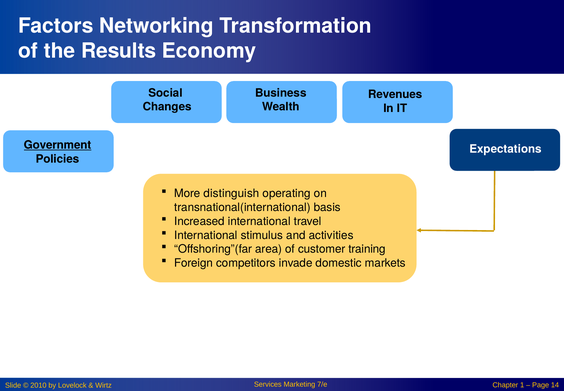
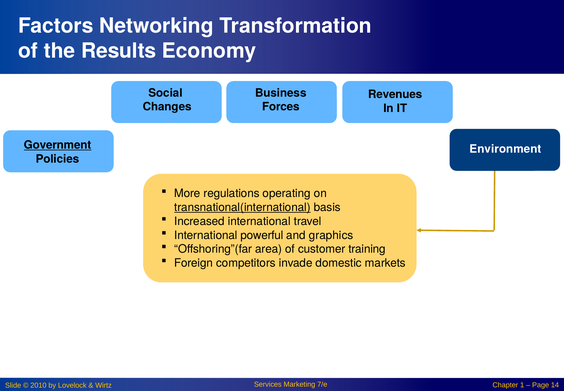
Wealth: Wealth -> Forces (281, 107)
Expectations: Expectations -> Environment (506, 149)
distinguish: distinguish -> regulations (232, 193)
transnational(international underline: none -> present (242, 207)
stimulus: stimulus -> powerful (262, 235)
activities: activities -> graphics (331, 235)
